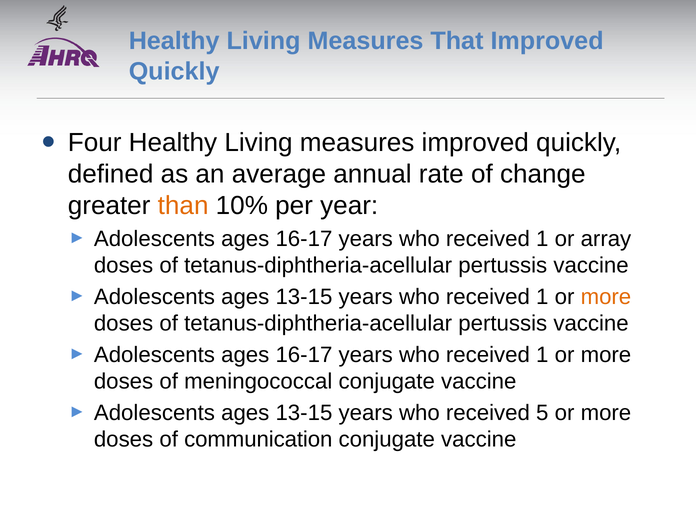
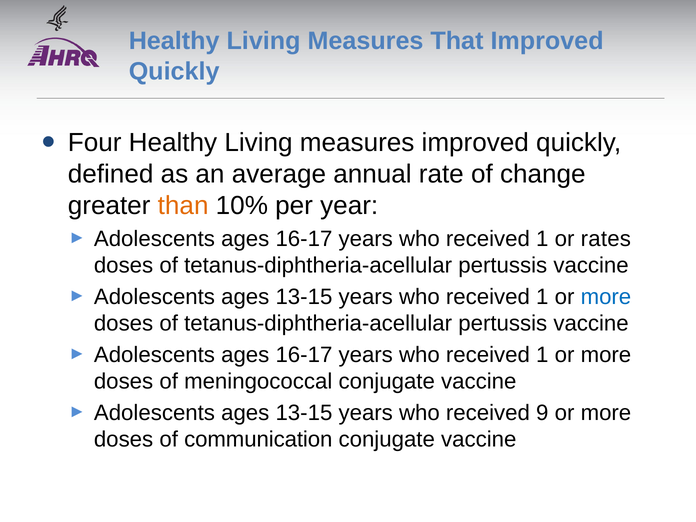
array: array -> rates (606, 239)
more colour: orange -> blue (606, 297)
5: 5 -> 9 (542, 413)
